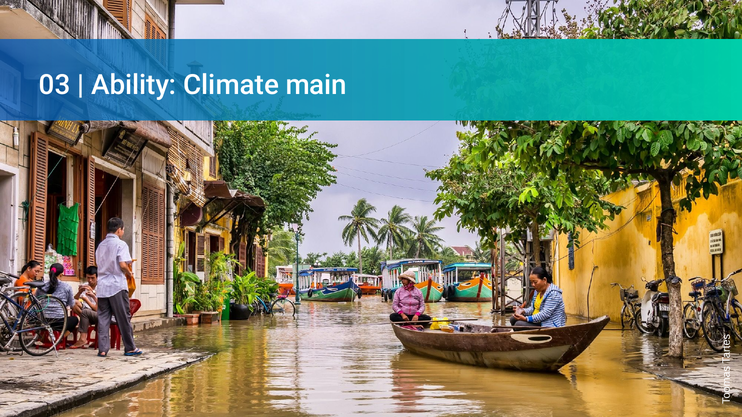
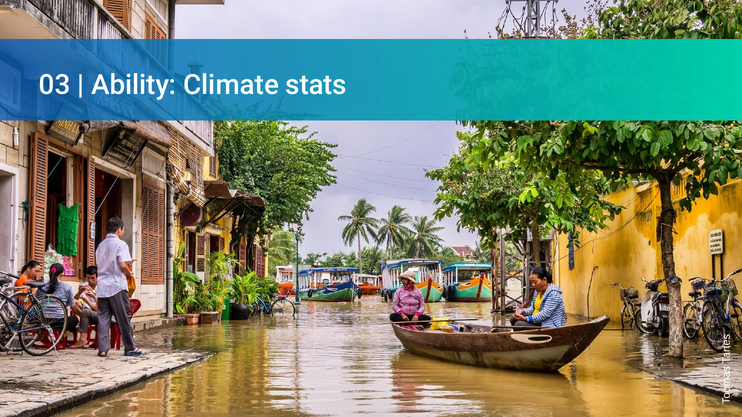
main: main -> stats (316, 85)
